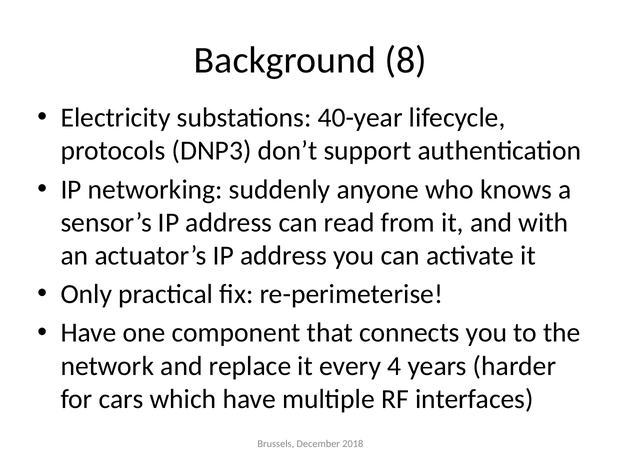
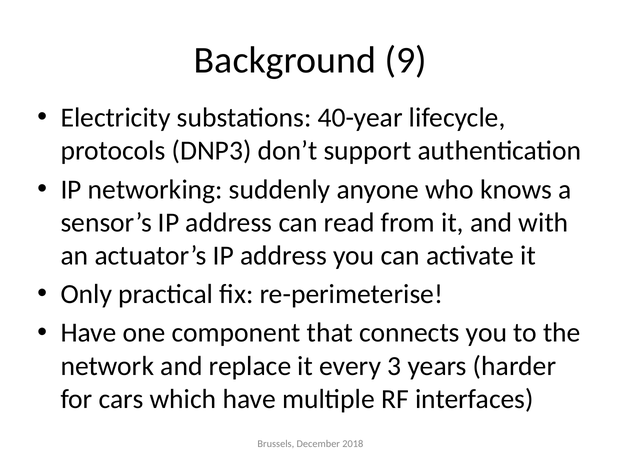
8: 8 -> 9 (406, 60)
4: 4 -> 3 (394, 367)
